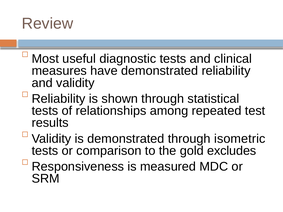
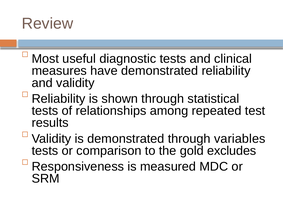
isometric: isometric -> variables (240, 139)
